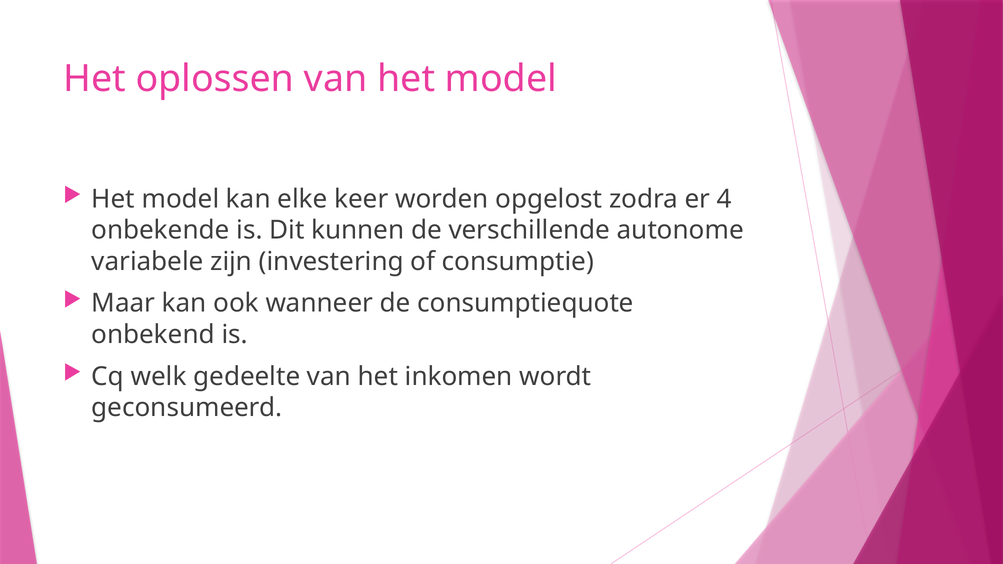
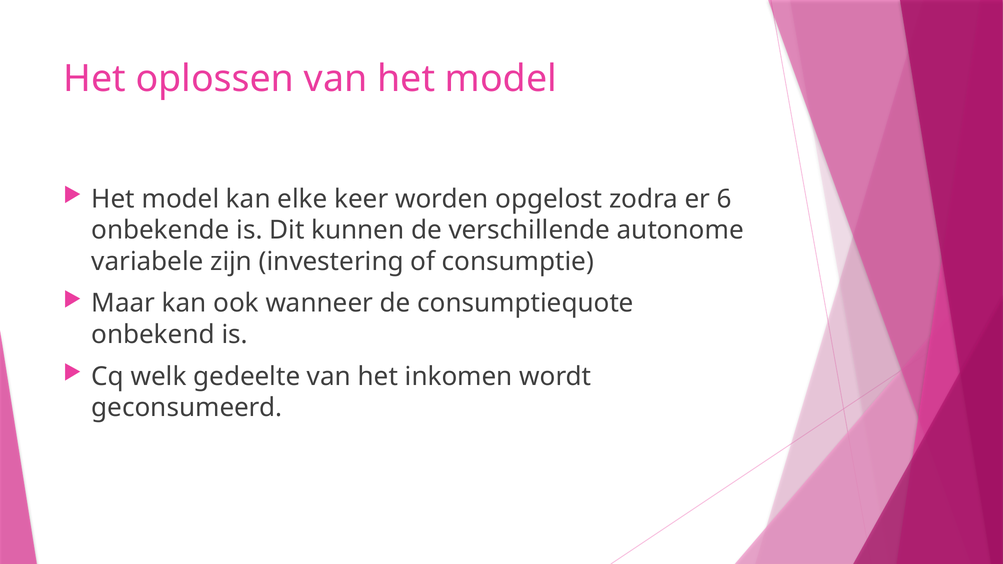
4: 4 -> 6 (724, 199)
